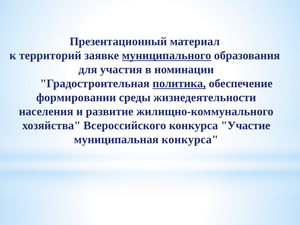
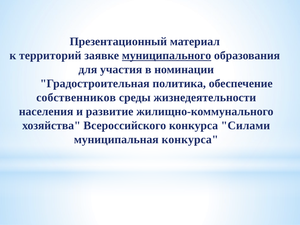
политика underline: present -> none (179, 84)
формировании: формировании -> собственников (76, 98)
Участие: Участие -> Силами (246, 126)
